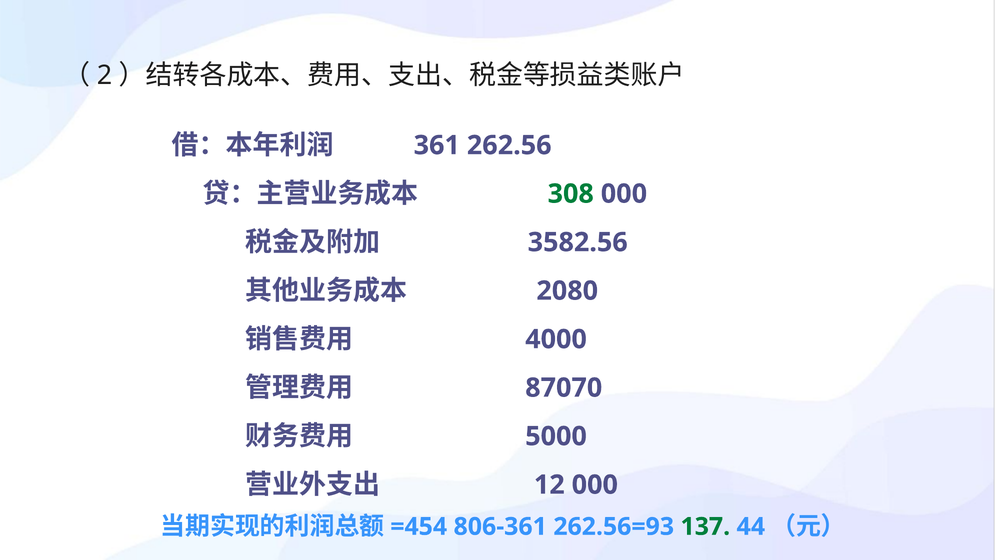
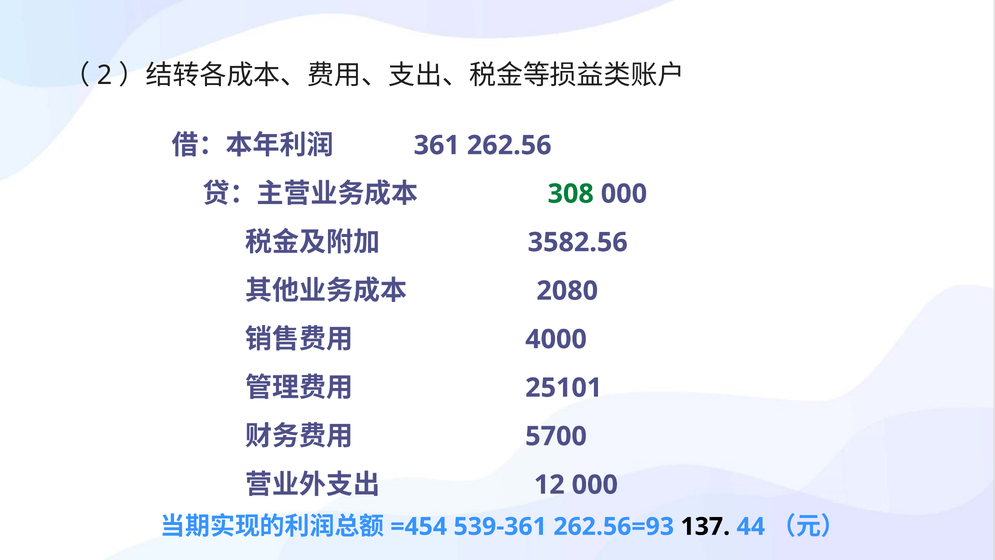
87070: 87070 -> 25101 (564, 388)
5000: 5000 -> 5700 (556, 436)
806-361: 806-361 -> 539-361 (500, 526)
137 colour: green -> black (705, 526)
